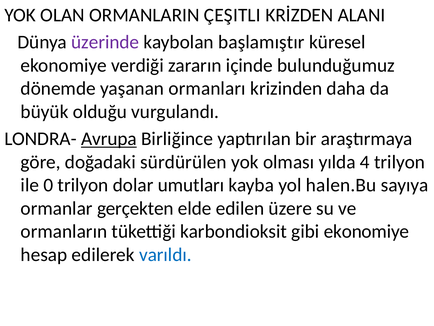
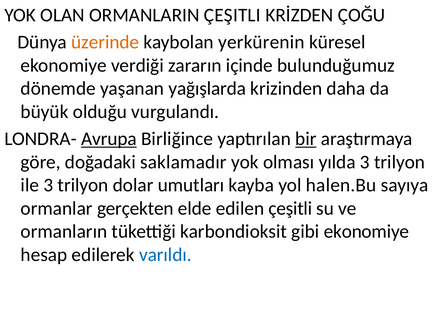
ALANI: ALANI -> ÇOĞU (362, 15)
üzerinde colour: purple -> orange (105, 42)
başlamıştır: başlamıştır -> yerkürenin (261, 42)
ormanları: ormanları -> yağışlarda (207, 88)
bir underline: none -> present (306, 139)
sürdürülen: sürdürülen -> saklamadır (183, 162)
yılda 4: 4 -> 3 (365, 162)
ile 0: 0 -> 3 (48, 185)
edilen üzere: üzere -> çeşitli (290, 208)
